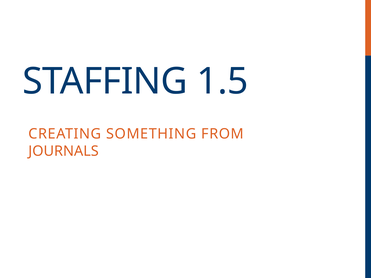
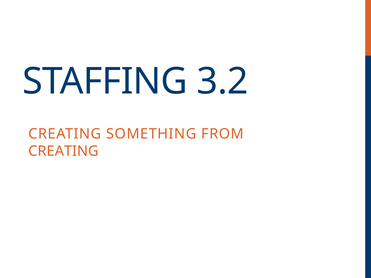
1.5: 1.5 -> 3.2 (222, 81)
JOURNALS: JOURNALS -> CREATING (64, 151)
